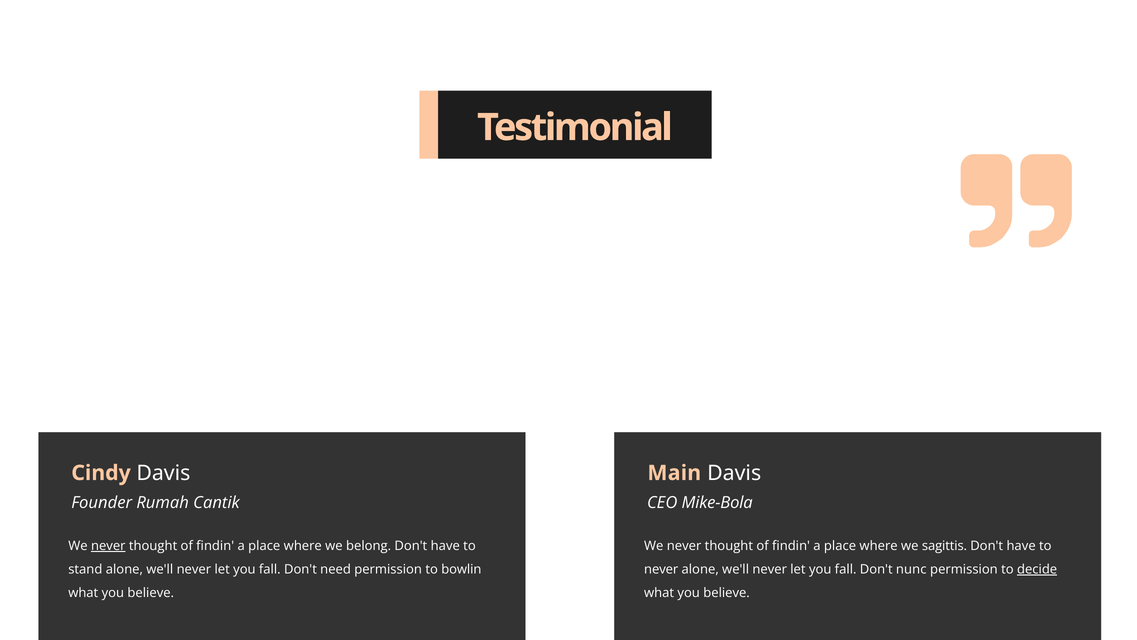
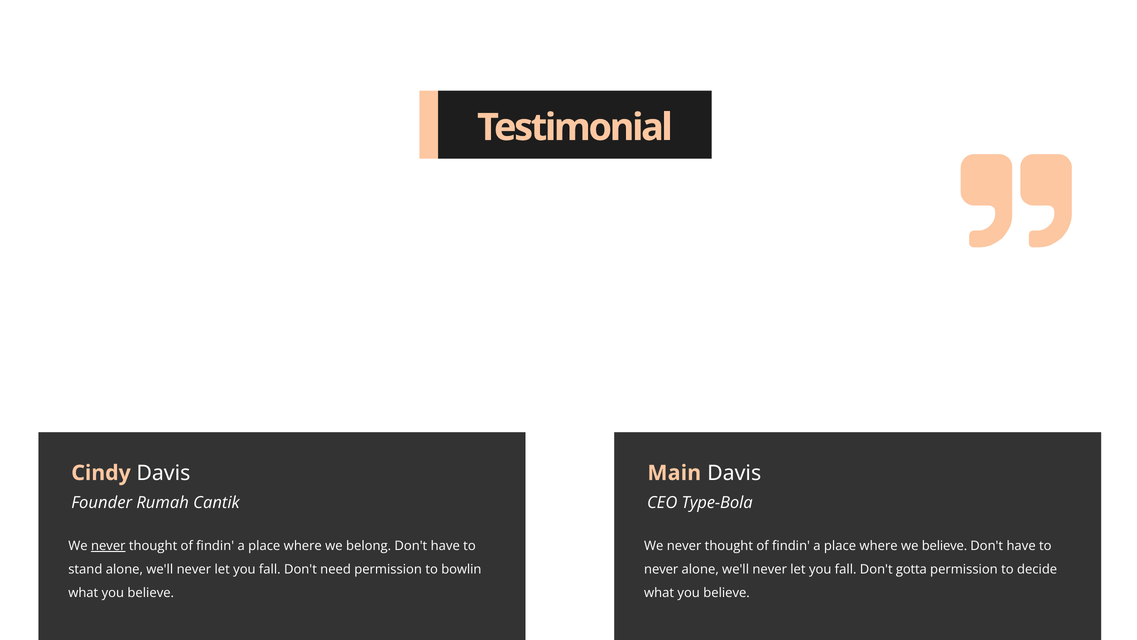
Mike-Bola: Mike-Bola -> Type-Bola (717, 502)
we sagittis: sagittis -> believe (944, 545)
nunc: nunc -> gotta (911, 569)
decide underline: present -> none (1037, 569)
